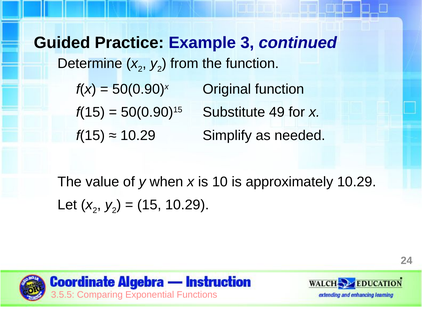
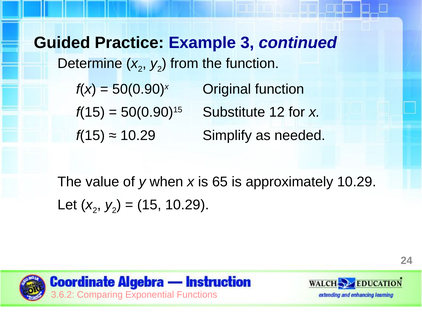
49: 49 -> 12 (277, 112)
10: 10 -> 65 (220, 182)
3.5.5: 3.5.5 -> 3.6.2 (63, 295)
